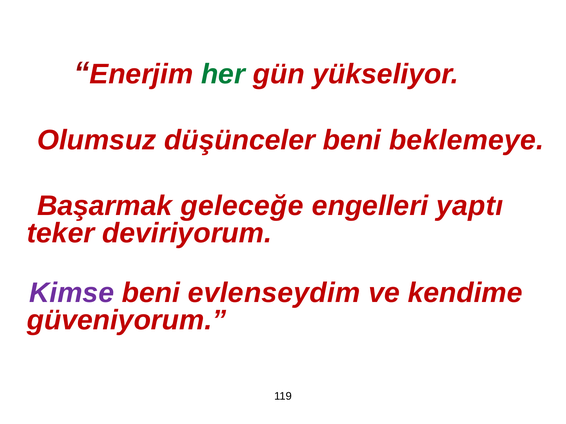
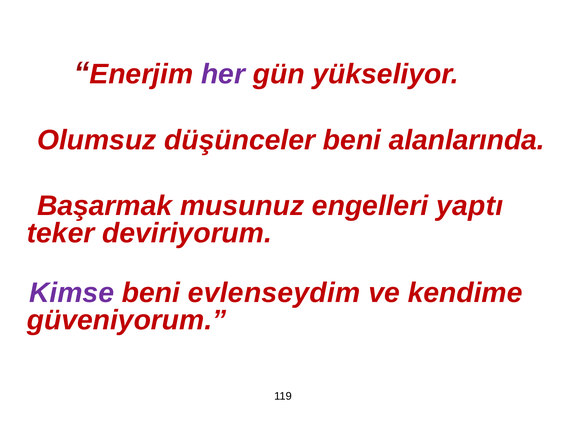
her colour: green -> purple (223, 74)
beklemeye: beklemeye -> alanlarında (467, 140)
geleceğe: geleceğe -> musunuz (242, 206)
